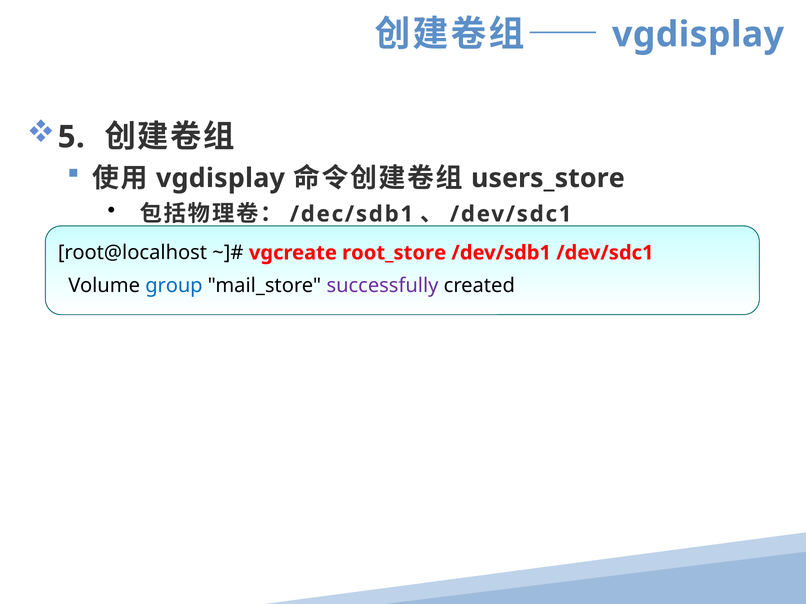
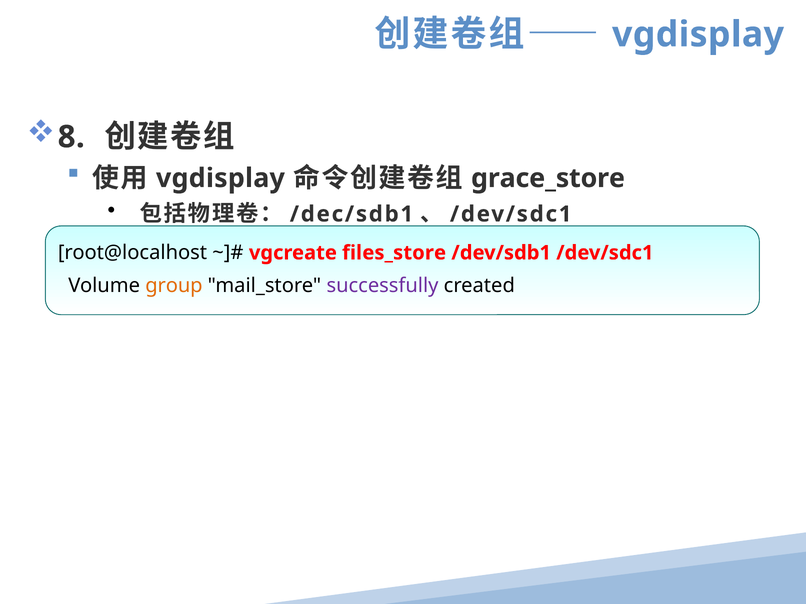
5: 5 -> 8 (71, 137)
users_store: users_store -> grace_store (548, 178)
root_store: root_store -> files_store (394, 253)
group colour: blue -> orange (174, 286)
